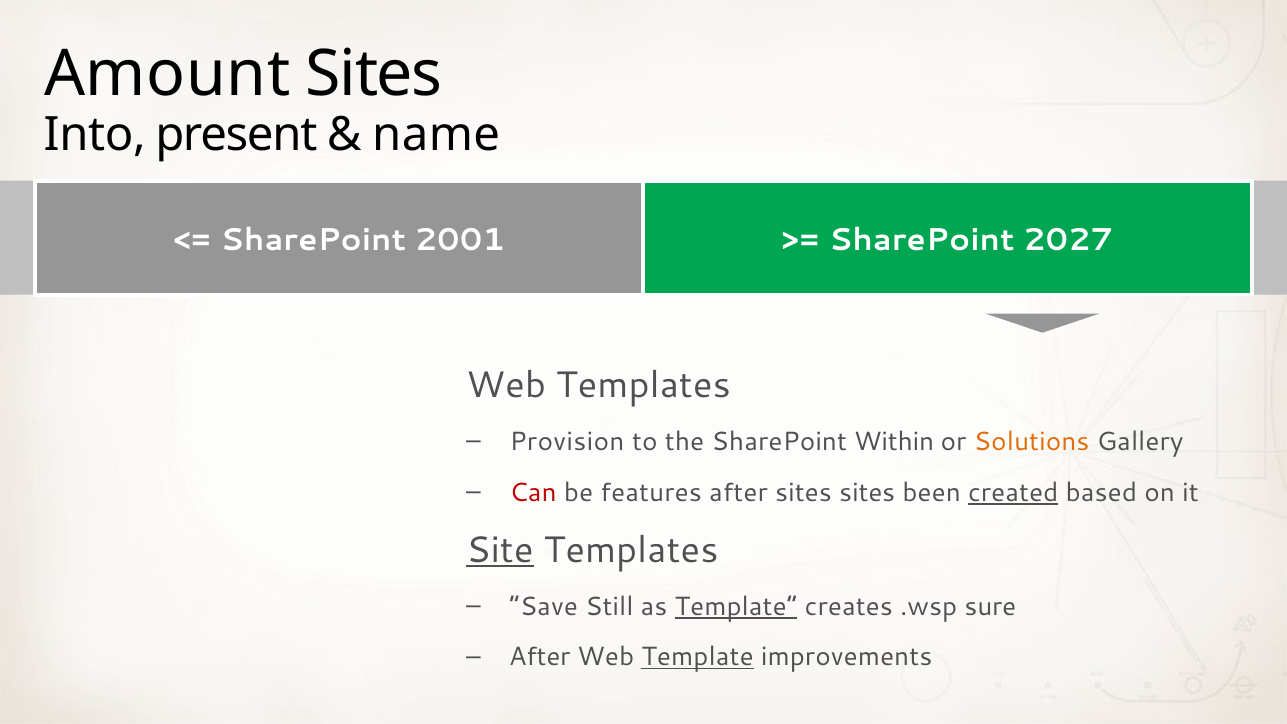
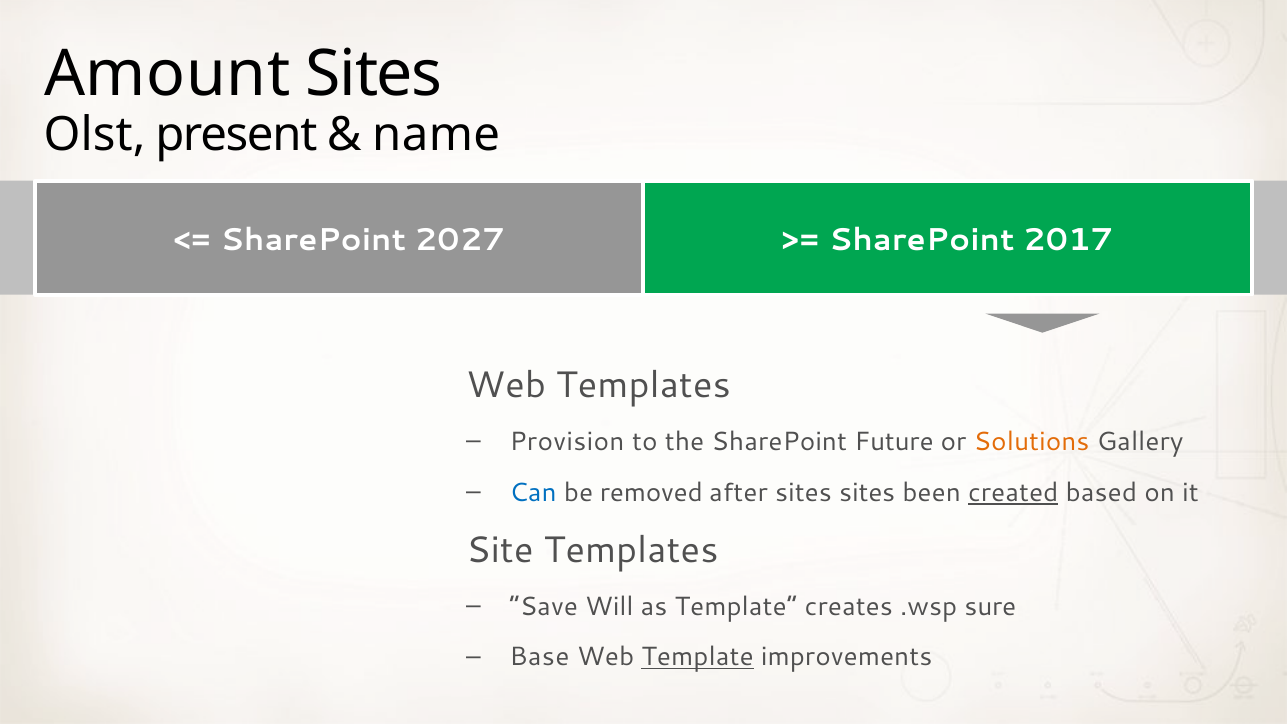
Into: Into -> Olst (95, 135)
2001: 2001 -> 2027 (460, 240)
2027: 2027 -> 2017 (1068, 240)
Within: Within -> Future (894, 442)
Can colour: red -> blue (533, 492)
features: features -> removed (651, 492)
Site underline: present -> none (500, 550)
Still: Still -> Will (609, 606)
Template underline: present -> none (736, 606)
After: After -> Base (539, 657)
